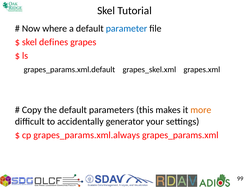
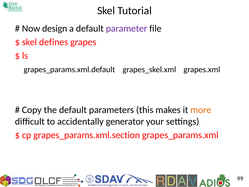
where: where -> design (55, 28)
parameter colour: blue -> purple (127, 28)
grapes_params.xml.always: grapes_params.xml.always -> grapes_params.xml.section (87, 135)
